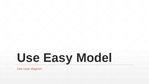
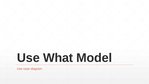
Easy: Easy -> What (58, 58)
